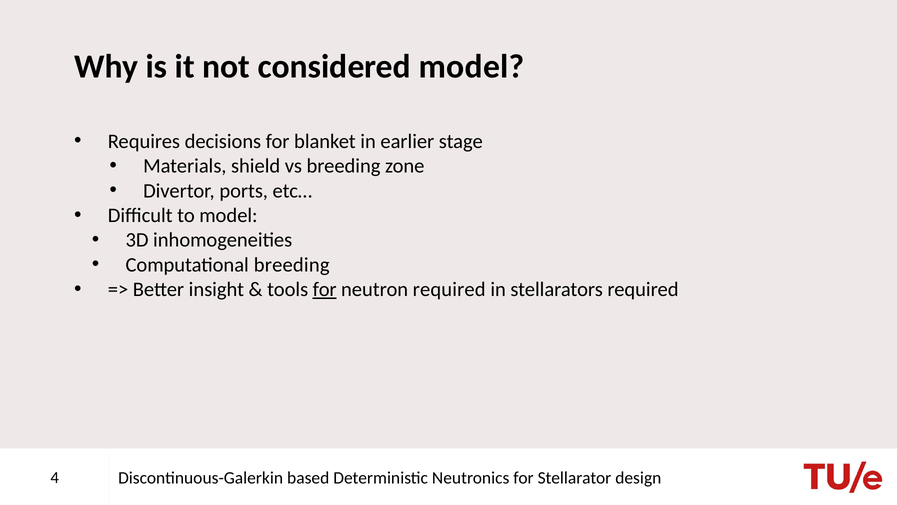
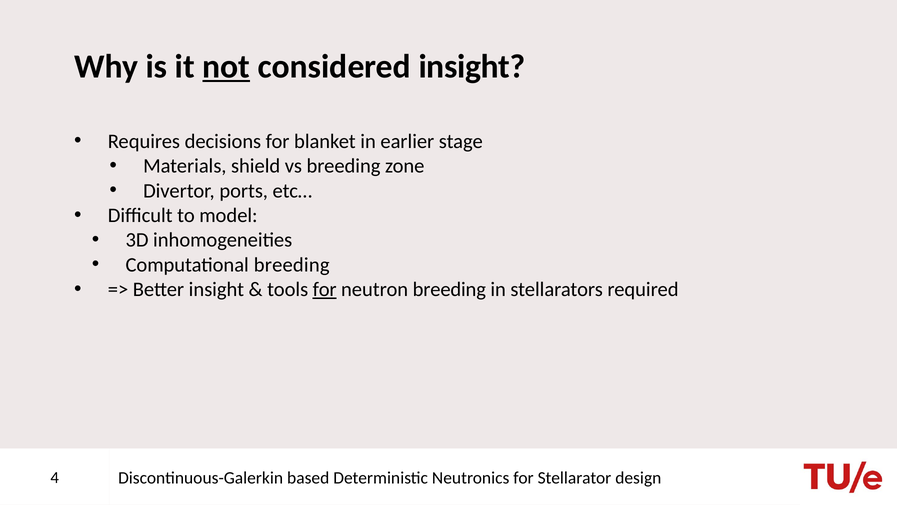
not underline: none -> present (226, 67)
considered model: model -> insight (472, 67)
neutron required: required -> breeding (449, 289)
